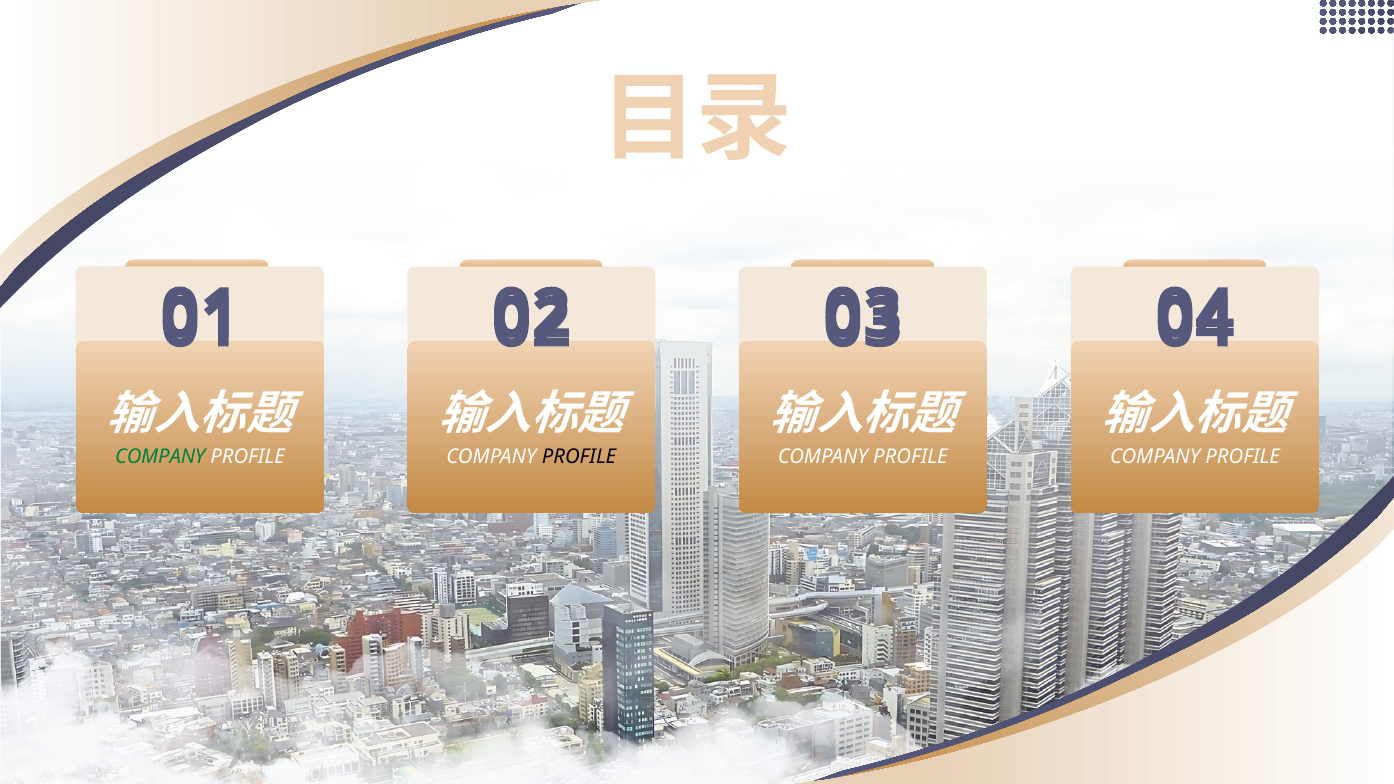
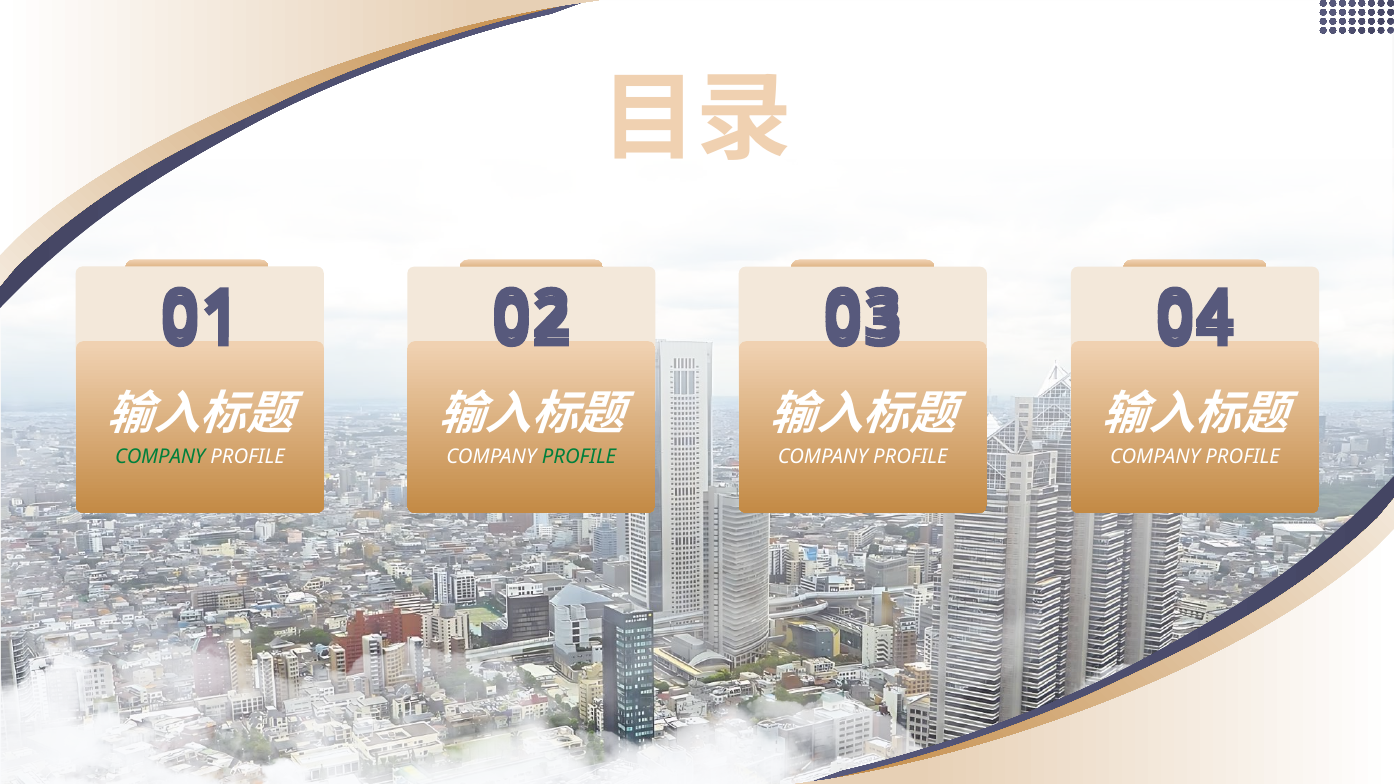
PROFILE colour: black -> green (579, 457)
